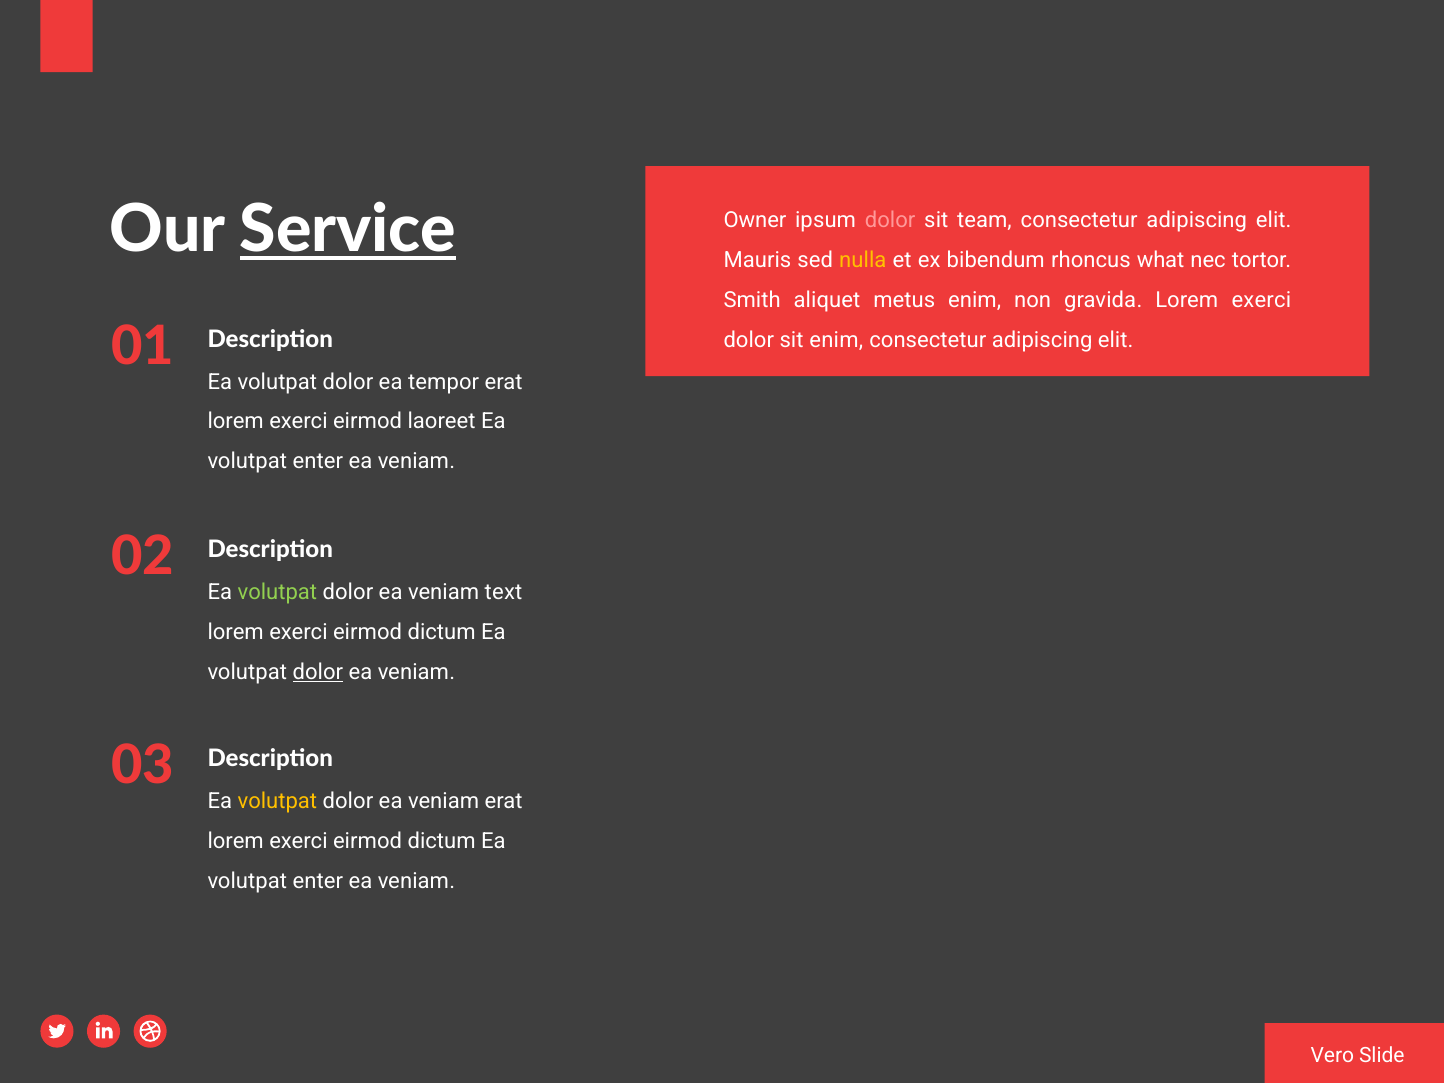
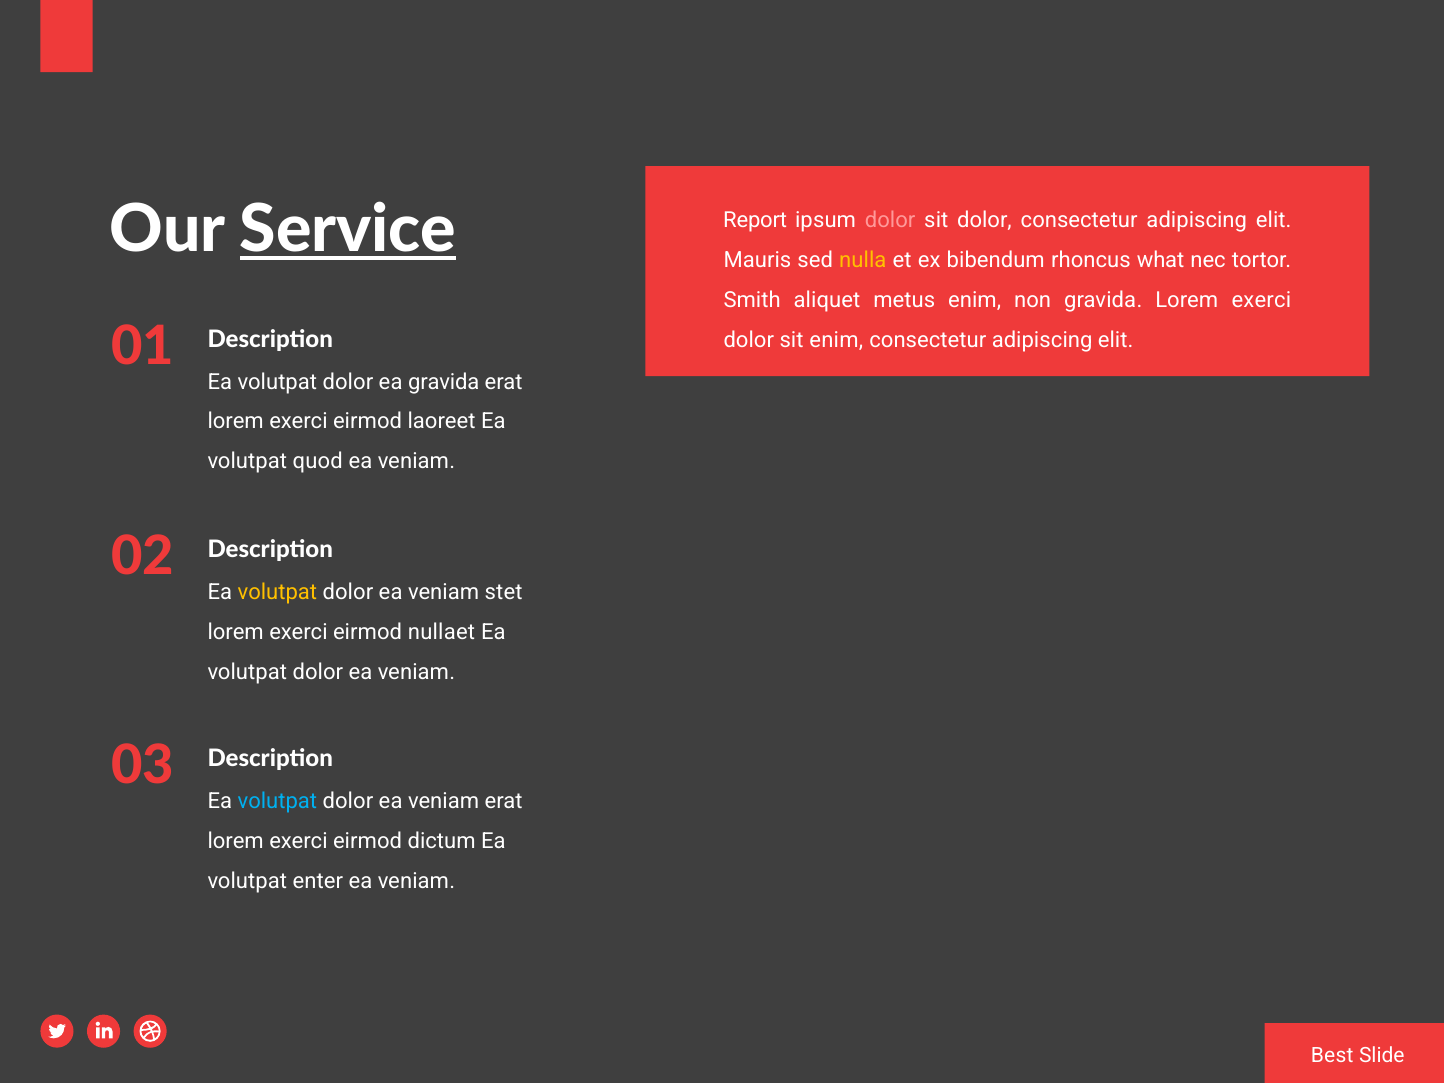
Owner: Owner -> Report (755, 221)
sit team: team -> dolor (984, 221)
ea tempor: tempor -> gravida (444, 382)
enter: enter -> quod (318, 461)
volutpat colour: light green -> yellow (277, 592)
text: text -> stet (504, 592)
dictum: dictum -> nullaet (442, 632)
dolor underline: present -> none (318, 672)
volutpat colour: yellow -> light blue (277, 801)
Vero: Vero -> Best (1332, 1056)
